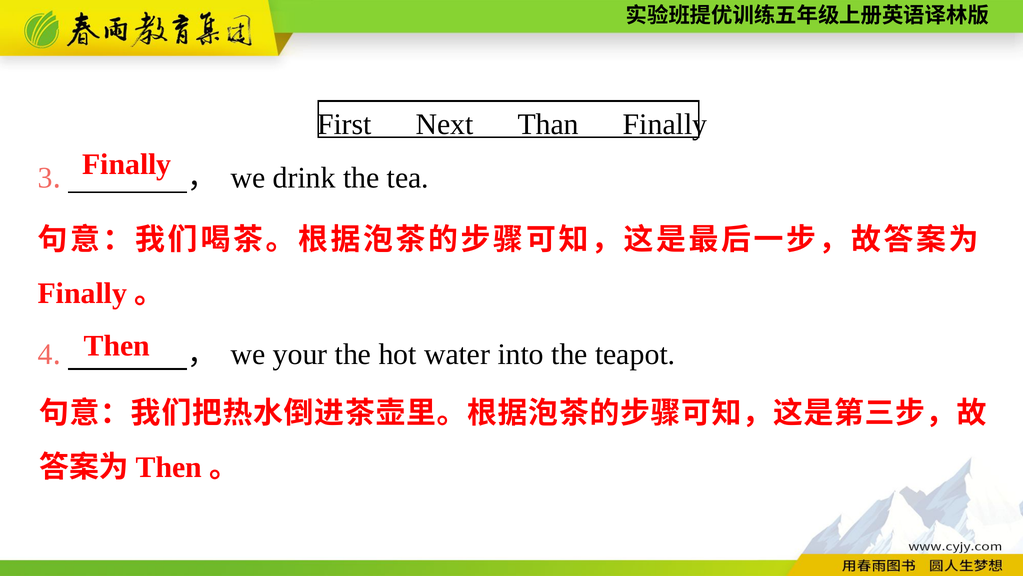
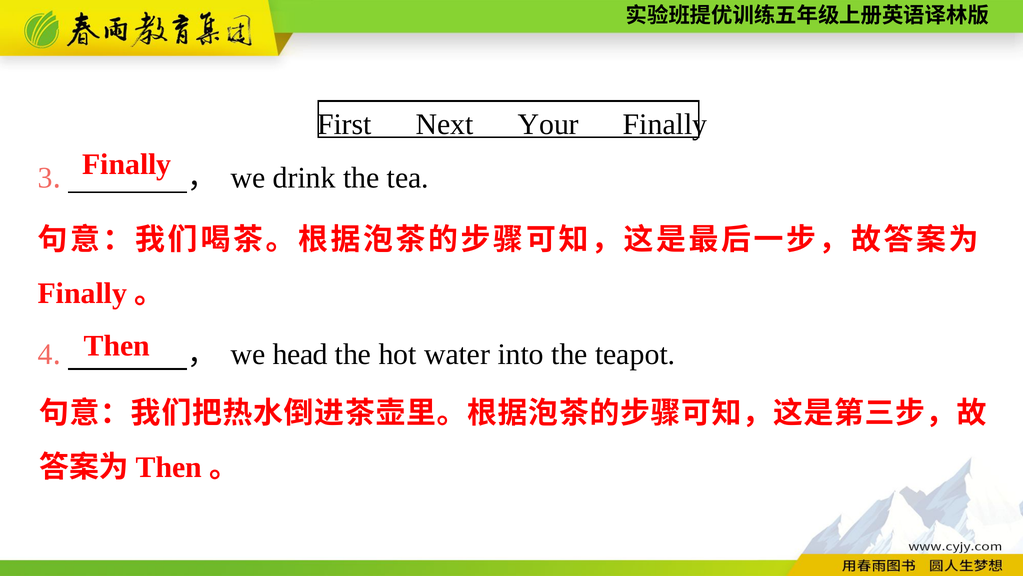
Than: Than -> Your (548, 124)
your: your -> head (300, 354)
